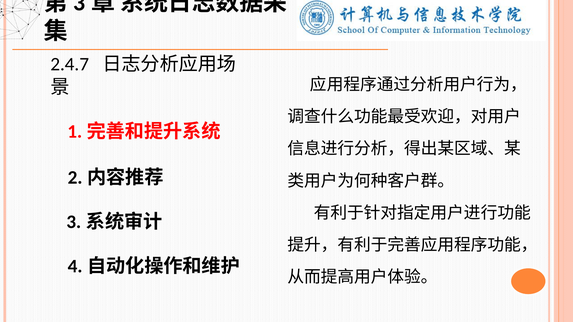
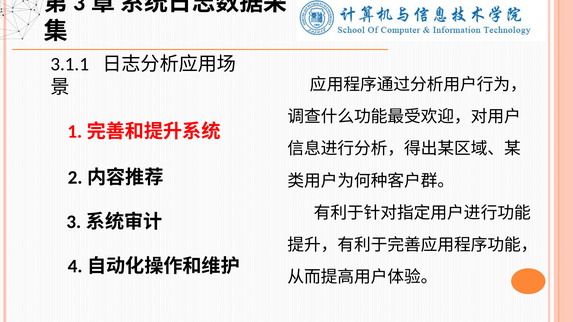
2.4.7: 2.4.7 -> 3.1.1 (70, 64)
